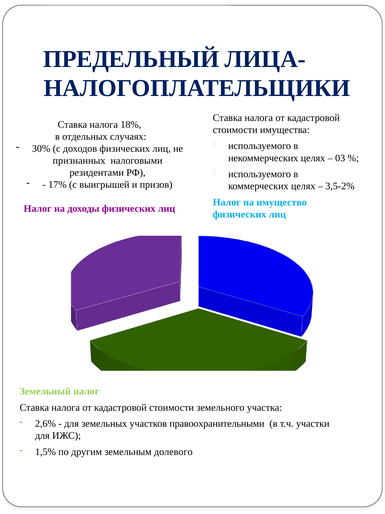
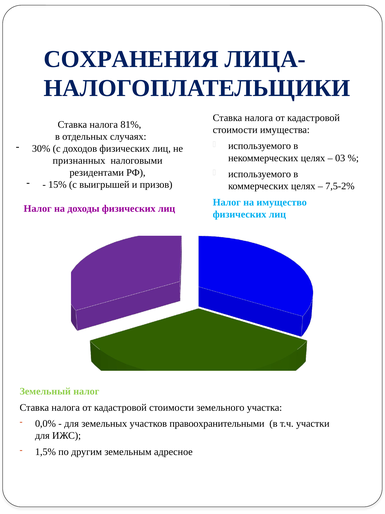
ПРЕДЕЛЬНЫЙ: ПРЕДЕЛЬНЫЙ -> СОХРАНЕНИЯ (131, 59)
18%: 18% -> 81% (131, 124)
17%: 17% -> 15% (57, 184)
3,5-2%: 3,5-2% -> 7,5-2% (340, 186)
2,6%: 2,6% -> 0,0% (45, 423)
долевого: долевого -> адресное (173, 451)
